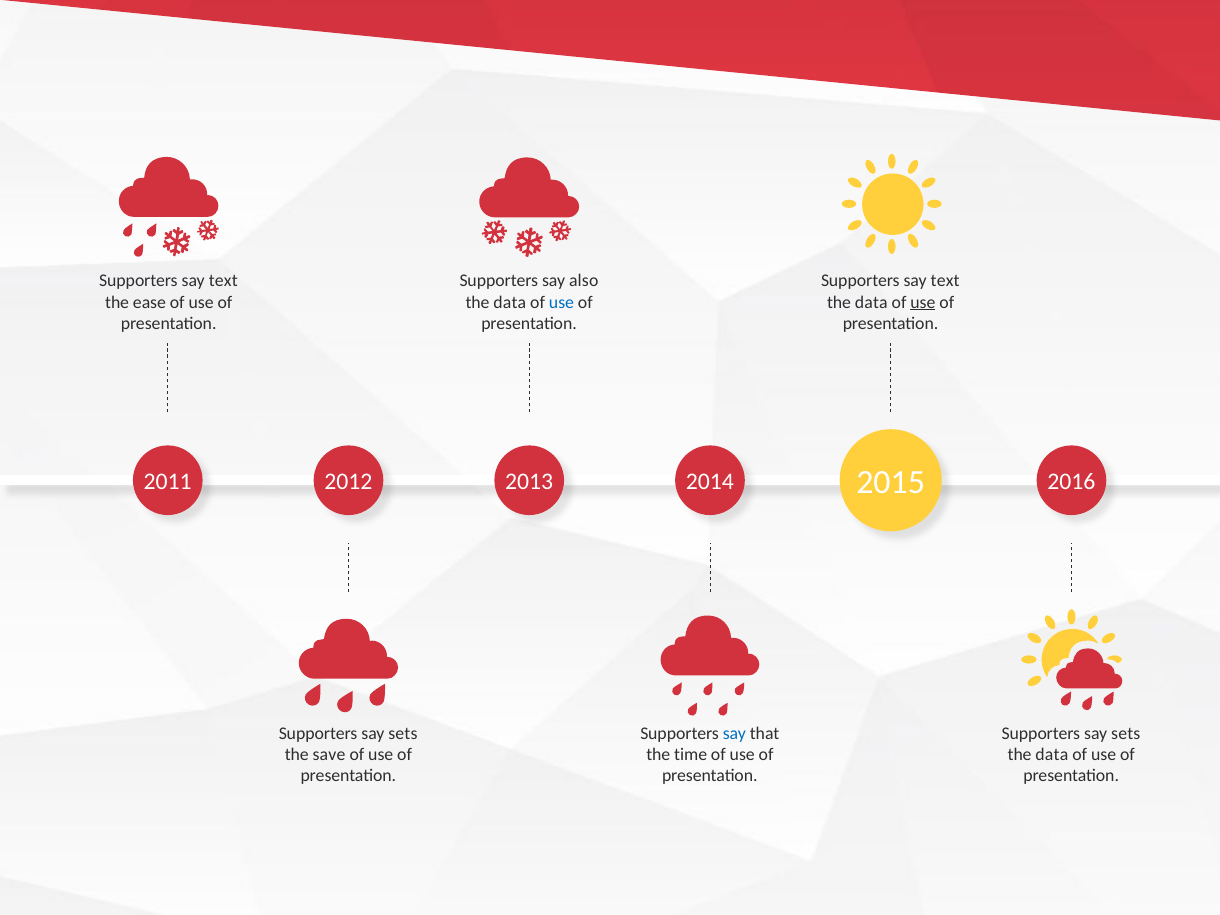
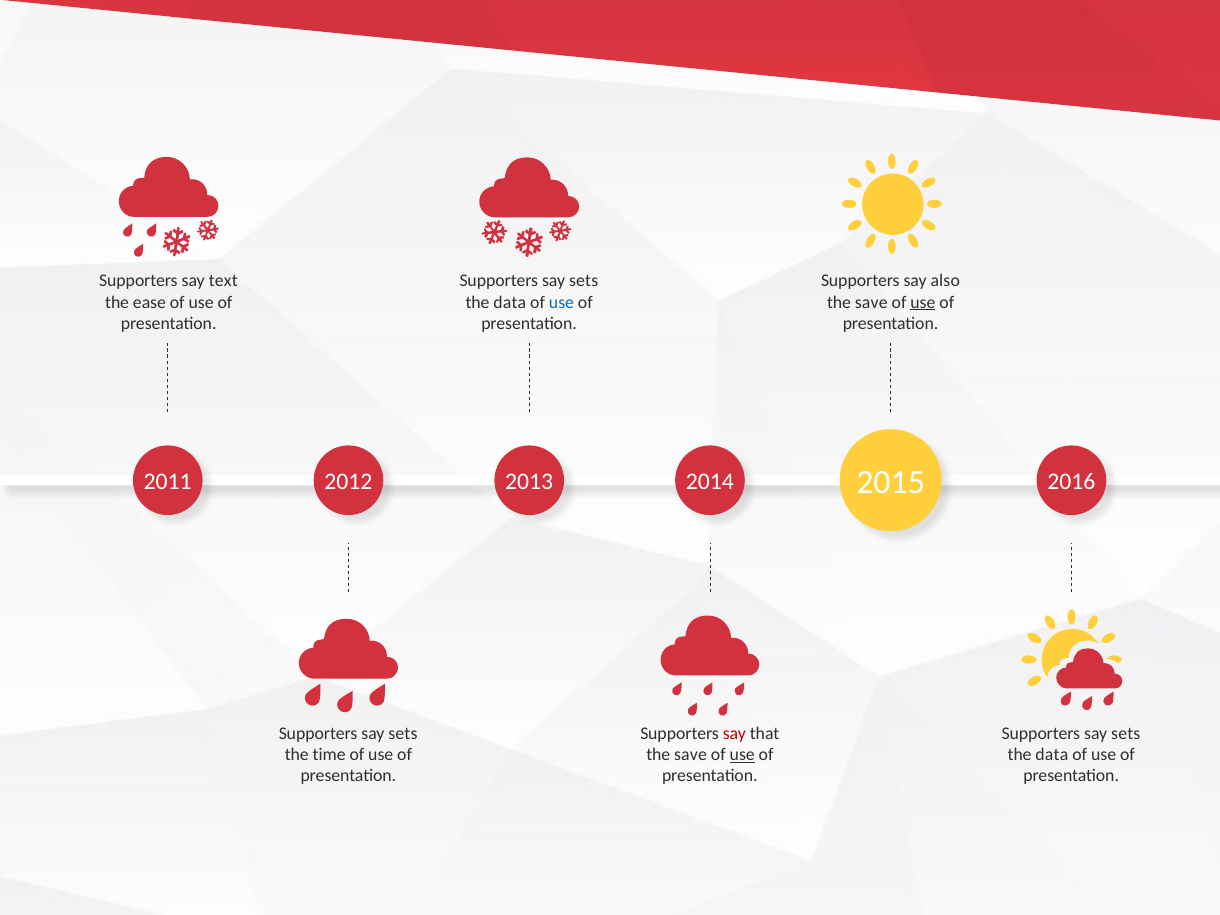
also: also -> sets (584, 281)
text: text -> also (945, 281)
data: data -> save (871, 302)
say colour: blue -> red (734, 733)
save: save -> time (329, 755)
time: time -> save (690, 755)
use underline: none -> present (742, 755)
